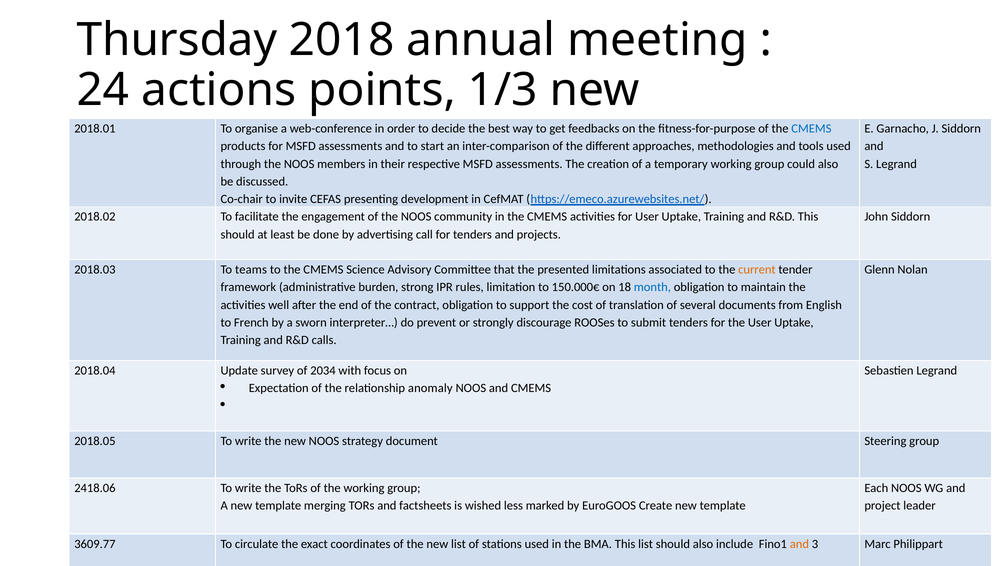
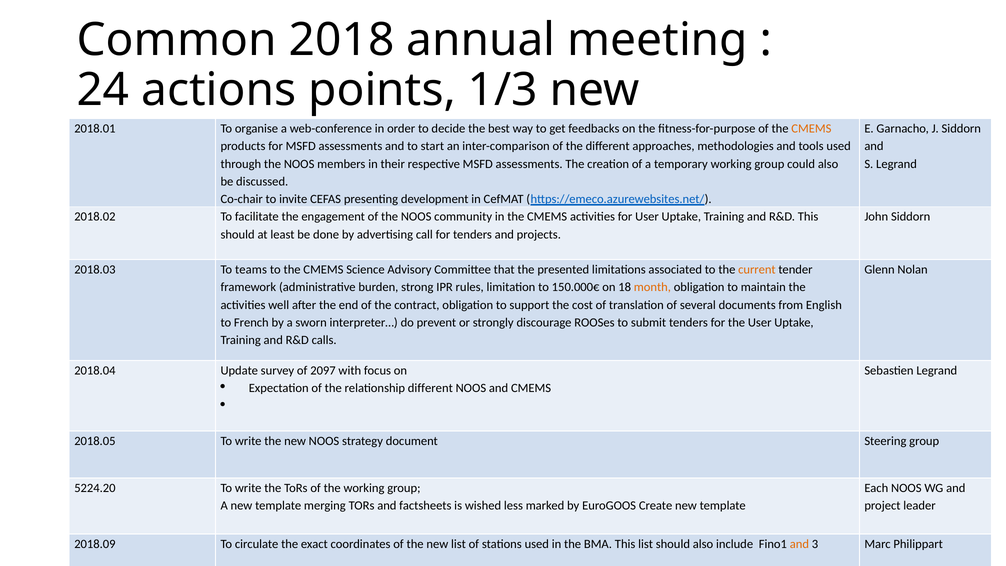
Thursday: Thursday -> Common (177, 40)
CMEMS colour: blue -> orange (811, 129)
month colour: blue -> orange (652, 287)
2034: 2034 -> 2097 (323, 370)
relationship anomaly: anomaly -> different (430, 388)
2418.06: 2418.06 -> 5224.20 (95, 488)
3609.77: 3609.77 -> 2018.09 (95, 544)
